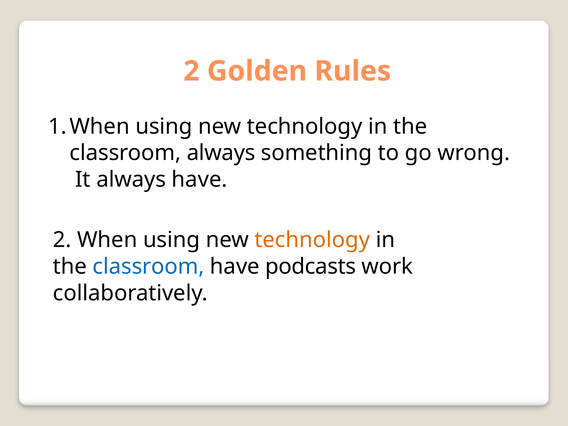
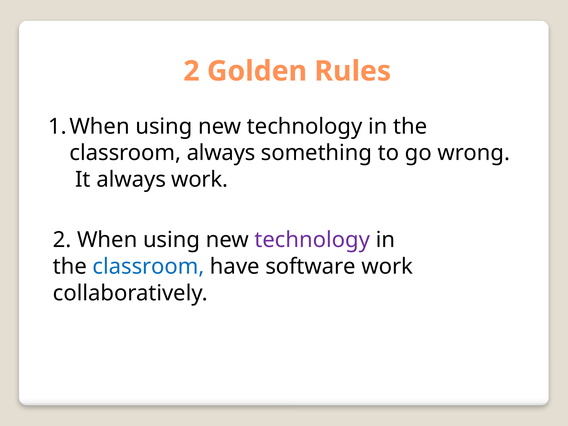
always have: have -> work (200, 179)
technology colour: orange -> purple (312, 240)
podcasts: podcasts -> software (311, 267)
